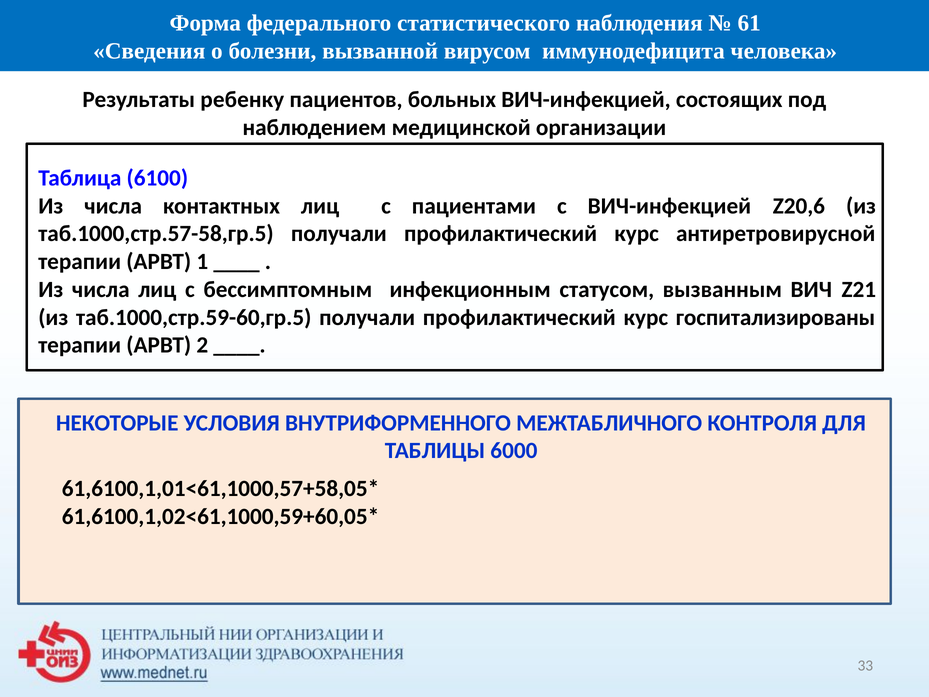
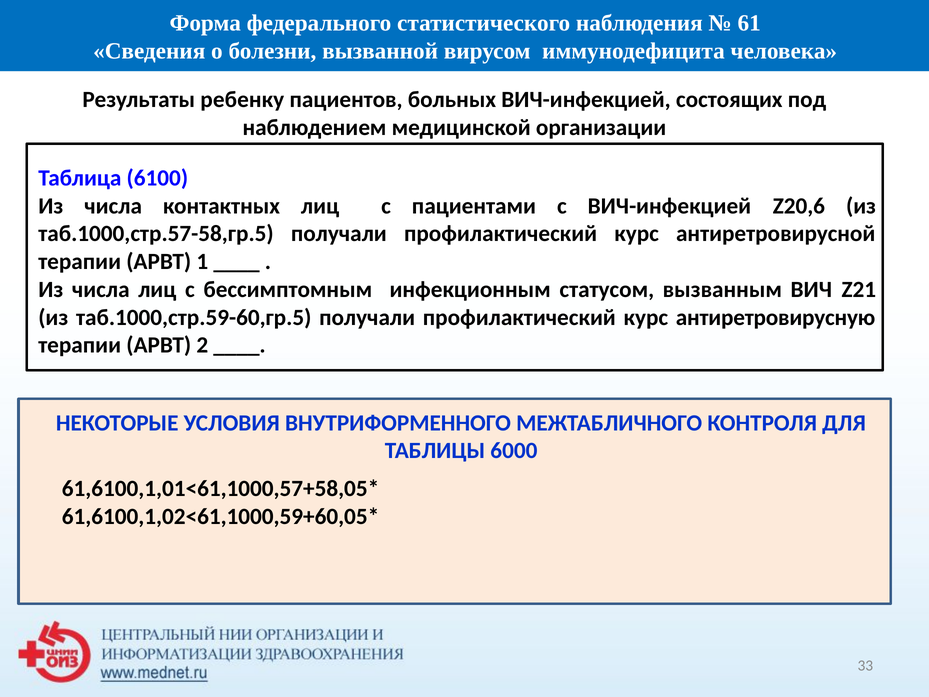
госпитализированы: госпитализированы -> антиретровирусную (776, 317)
